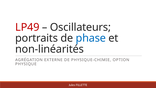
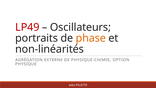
phase colour: blue -> orange (91, 38)
